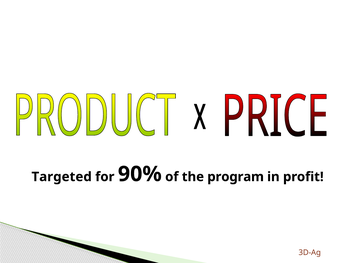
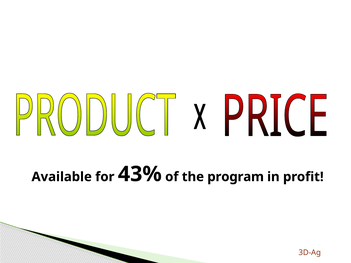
Targeted: Targeted -> Available (62, 177)
90%: 90% -> 43% (140, 174)
